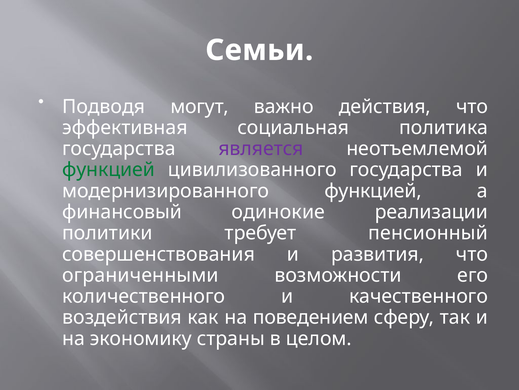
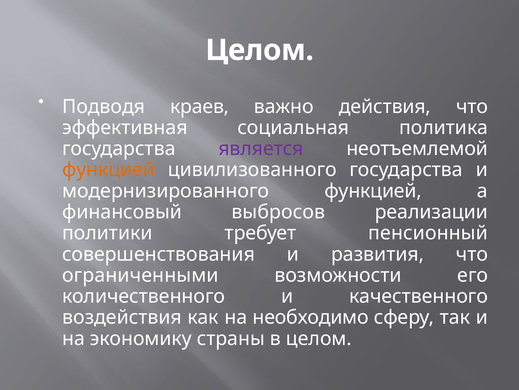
Семьи: Семьи -> Целом (260, 50)
могут: могут -> краев (200, 106)
функцией colour: green -> orange (109, 170)
одинокие: одинокие -> выбросов (278, 212)
поведением: поведением -> необходимо (311, 317)
